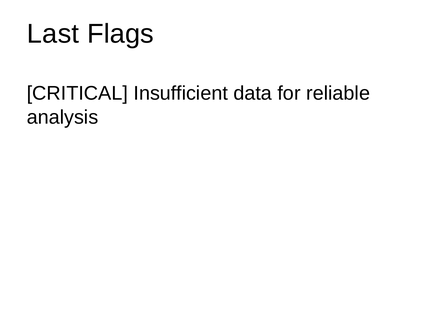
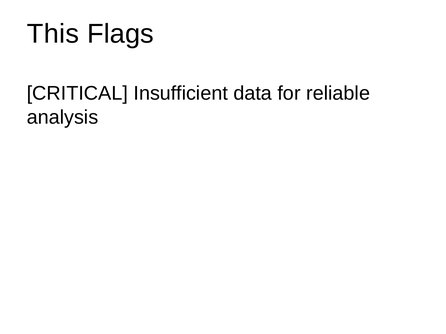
Last: Last -> This (53, 34)
